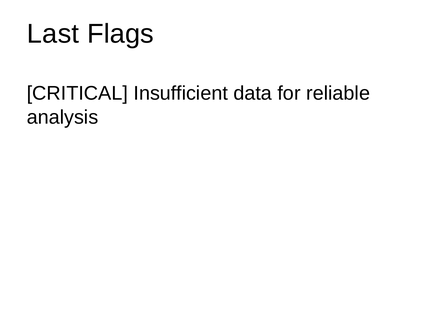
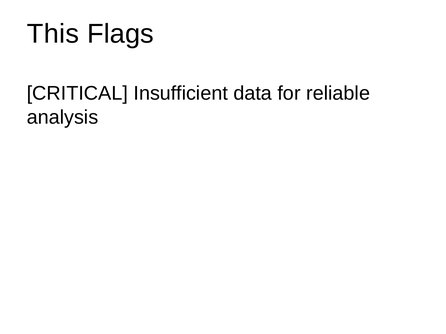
Last: Last -> This (53, 34)
